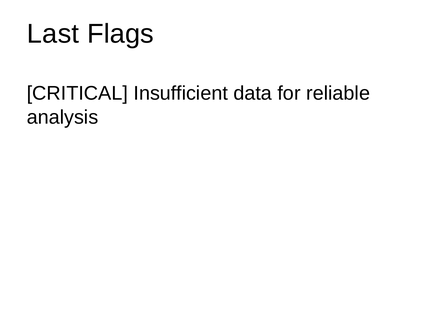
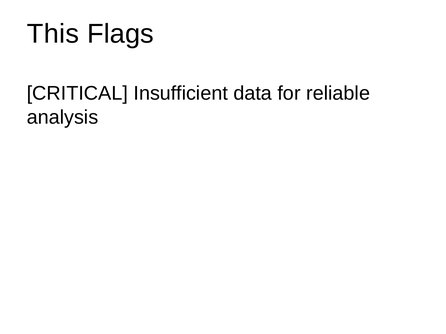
Last: Last -> This (53, 34)
